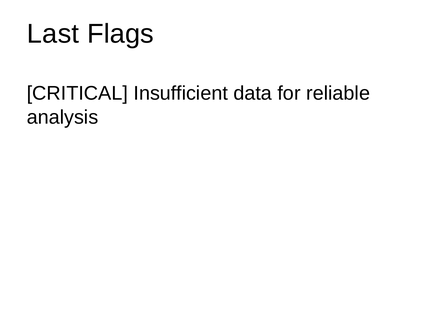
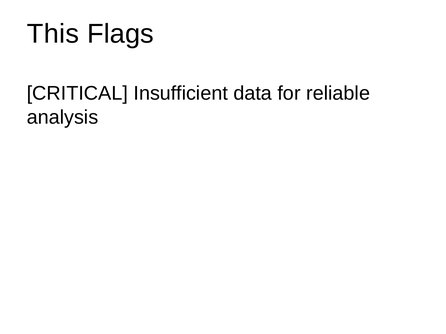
Last: Last -> This (53, 34)
